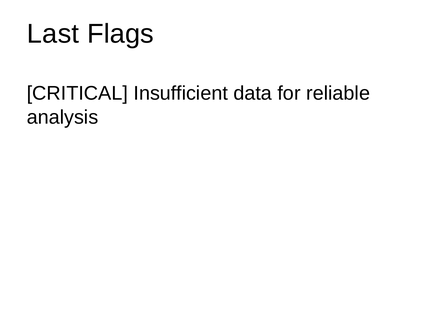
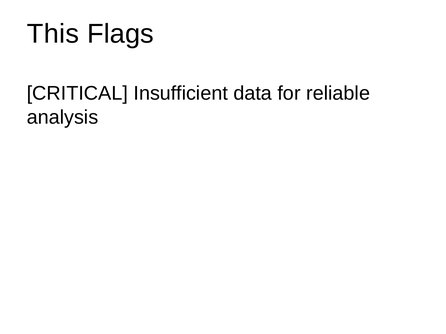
Last: Last -> This (53, 34)
